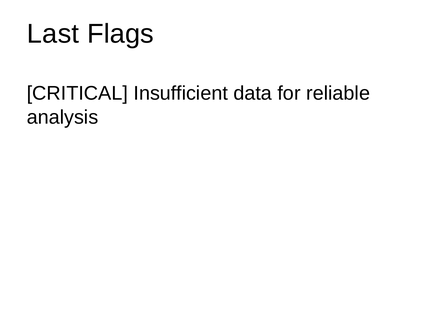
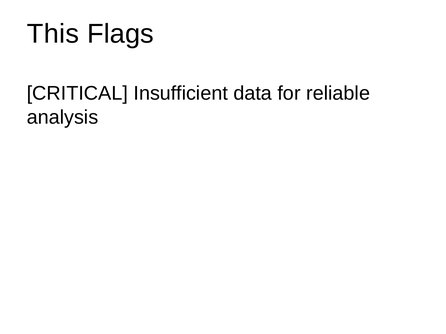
Last: Last -> This (53, 34)
